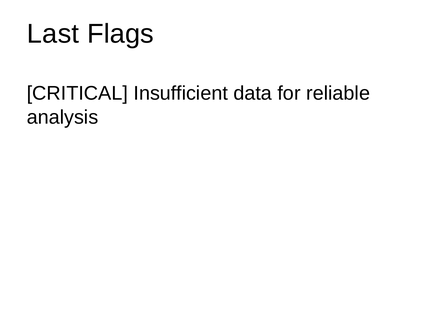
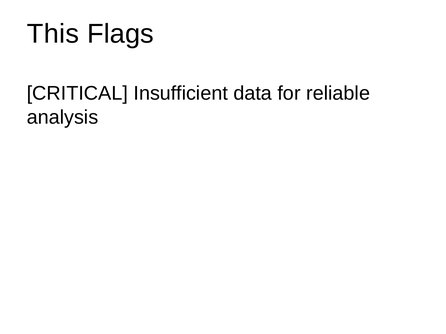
Last: Last -> This (53, 34)
